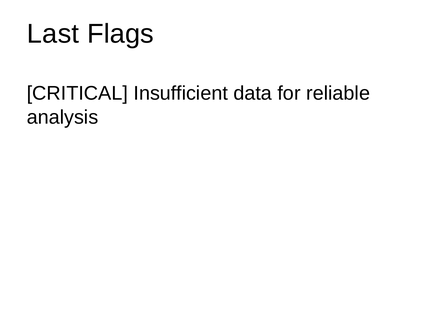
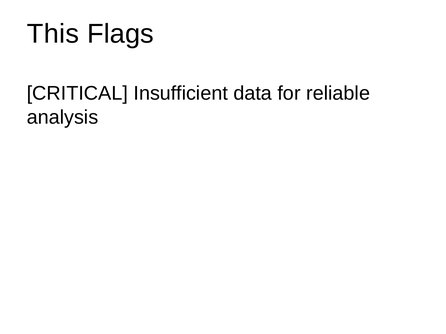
Last: Last -> This (53, 34)
